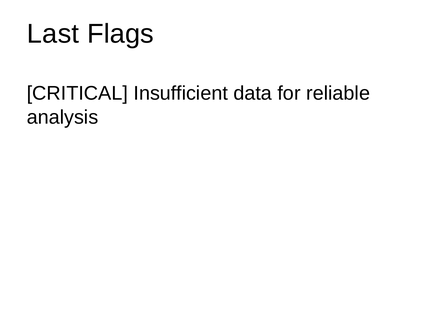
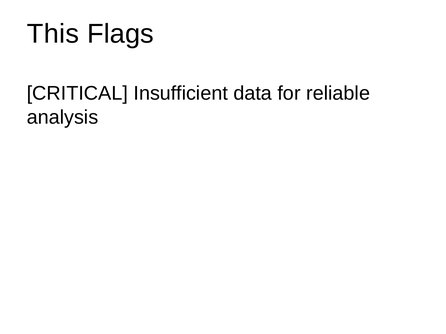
Last: Last -> This (53, 34)
